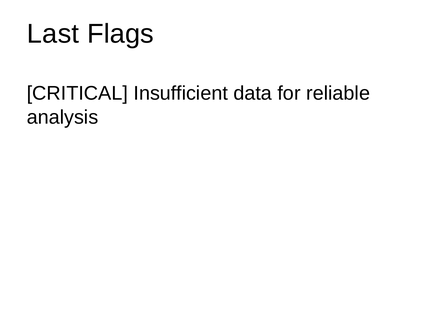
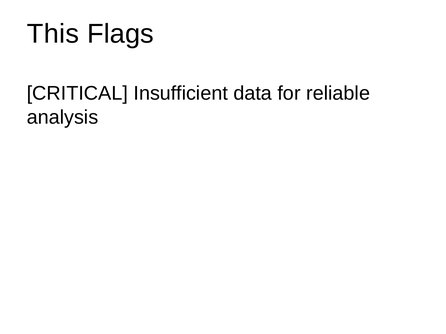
Last: Last -> This (53, 34)
